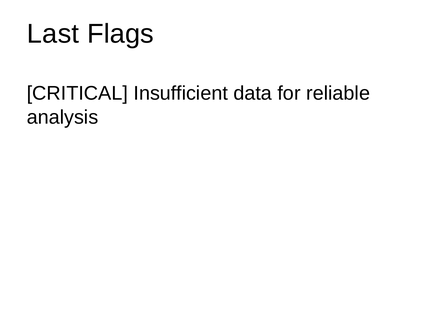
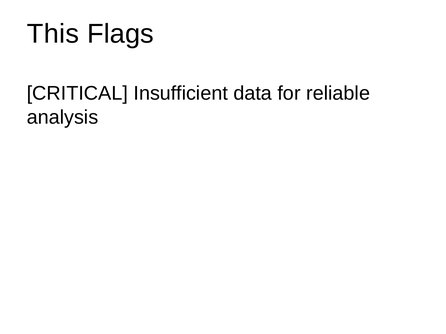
Last: Last -> This (53, 34)
